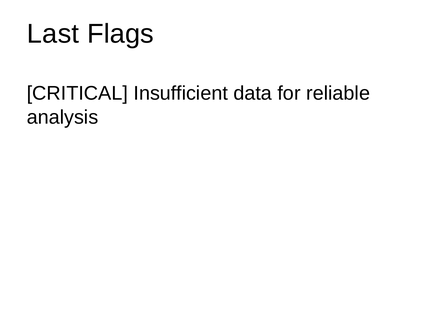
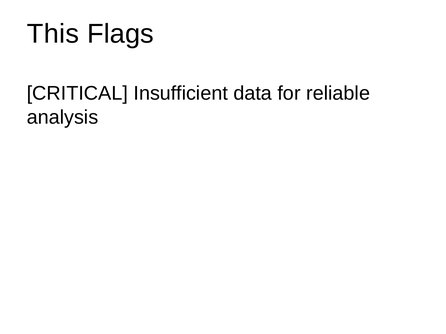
Last: Last -> This (53, 34)
